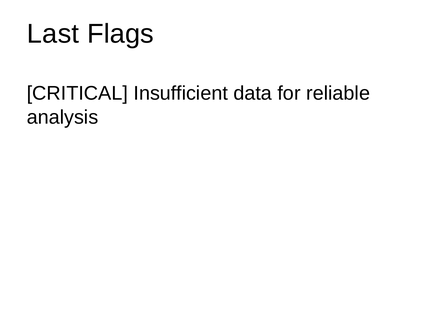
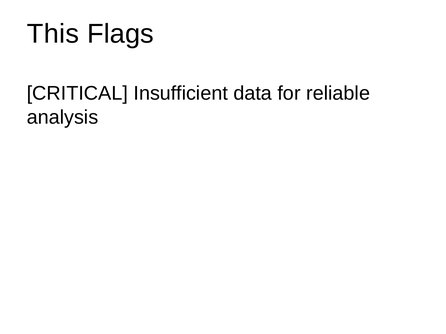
Last: Last -> This (53, 34)
